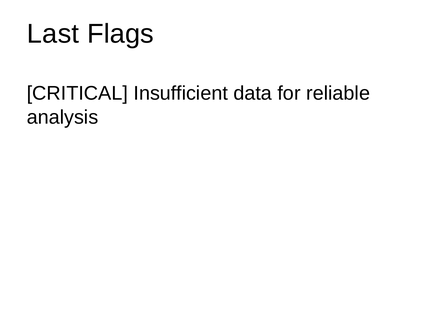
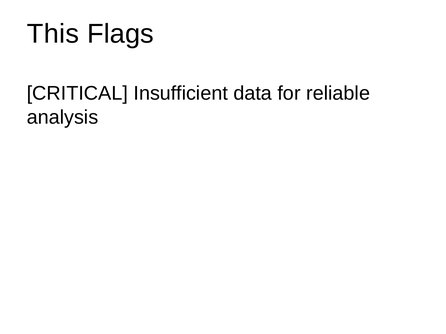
Last: Last -> This (53, 34)
